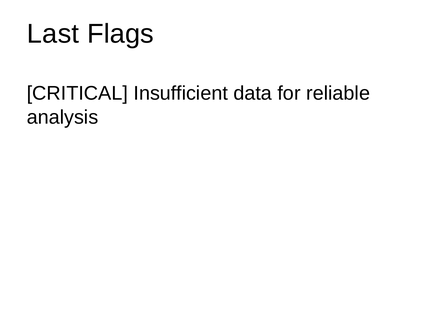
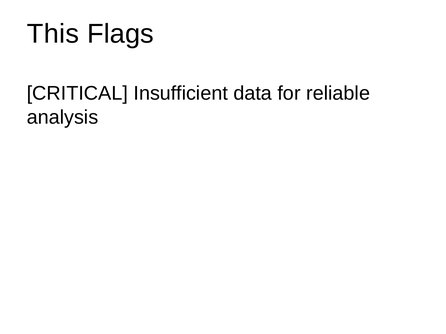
Last: Last -> This (53, 34)
